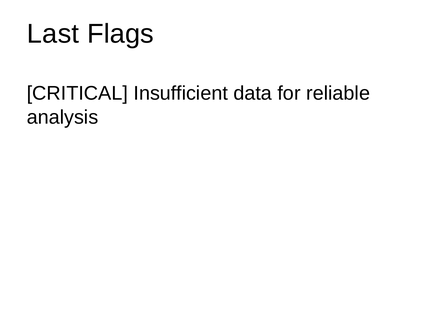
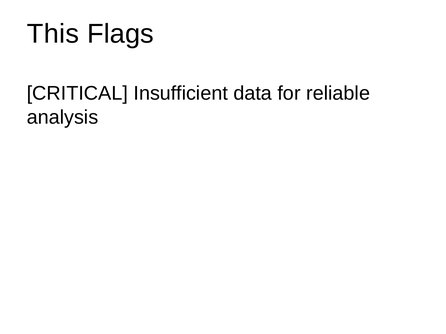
Last: Last -> This (53, 34)
